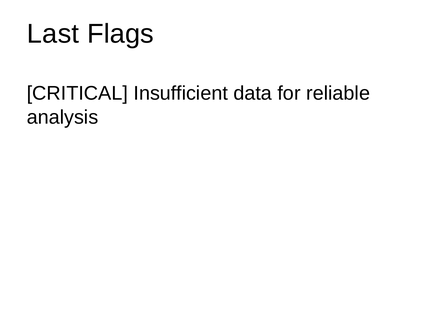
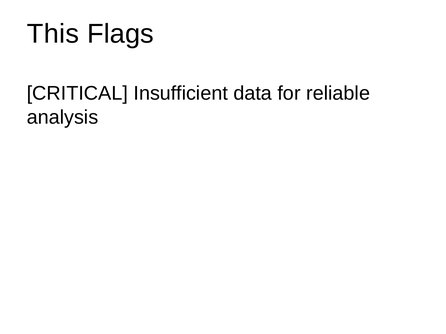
Last: Last -> This (53, 34)
